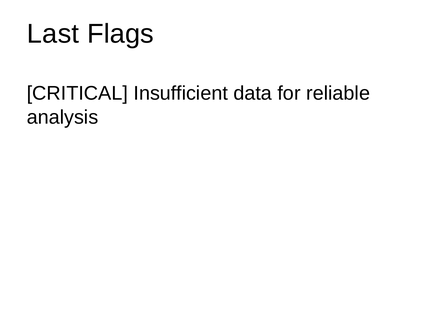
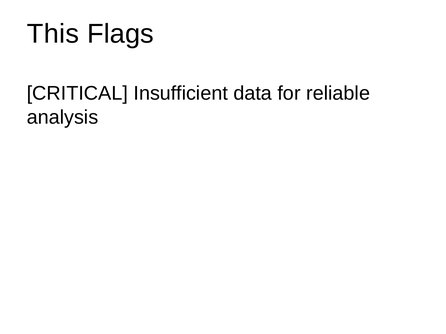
Last: Last -> This (53, 34)
